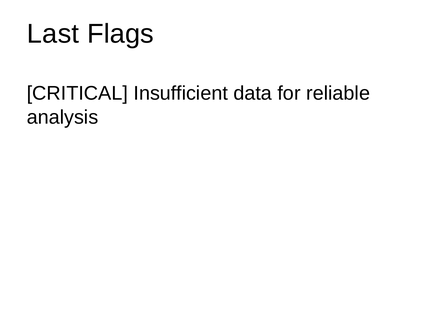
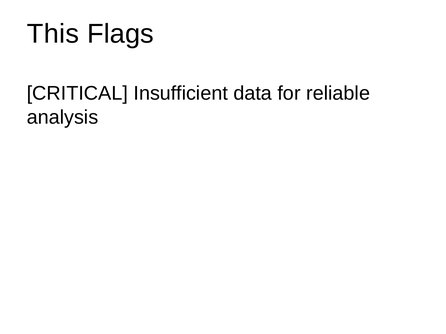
Last: Last -> This (53, 34)
